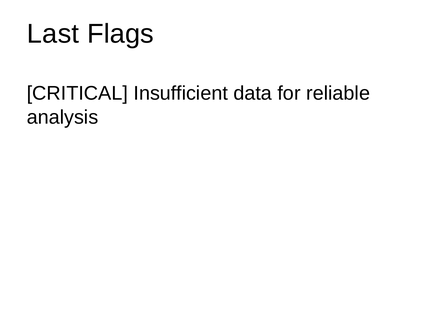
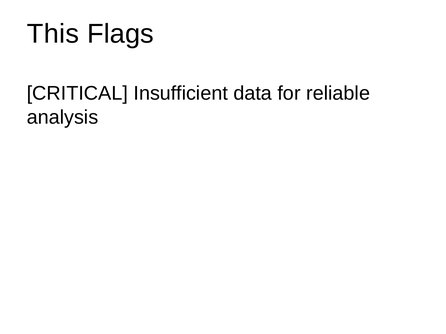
Last: Last -> This (53, 34)
